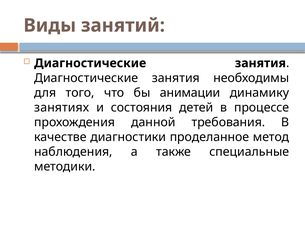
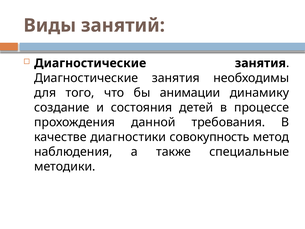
занятиях: занятиях -> создание (62, 107)
проделанное: проделанное -> совокупность (210, 137)
